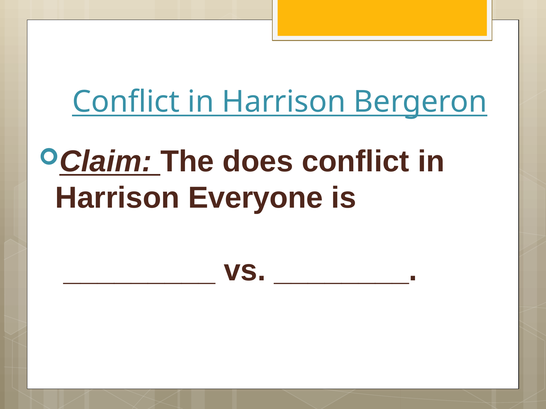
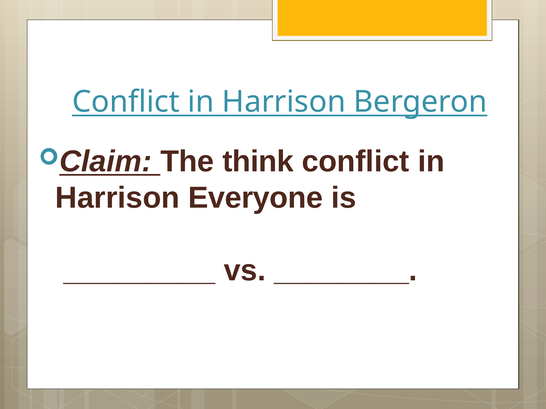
does: does -> think (258, 162)
